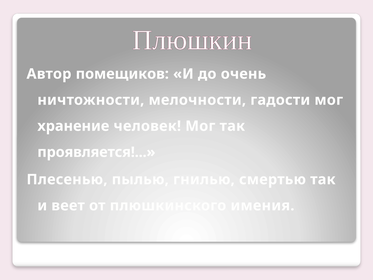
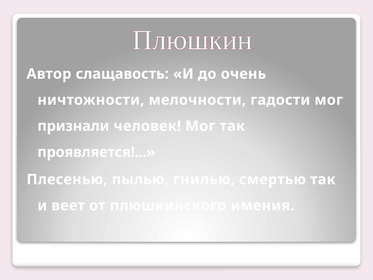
помещиков: помещиков -> слащавость (122, 74)
хранение: хранение -> признали (73, 126)
